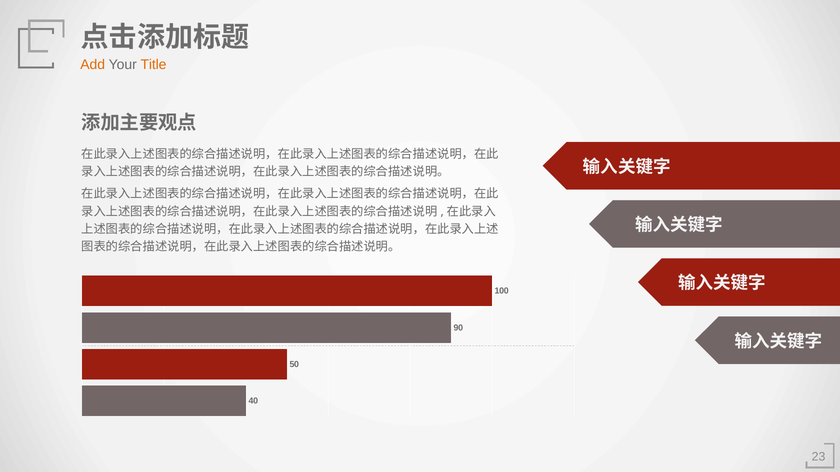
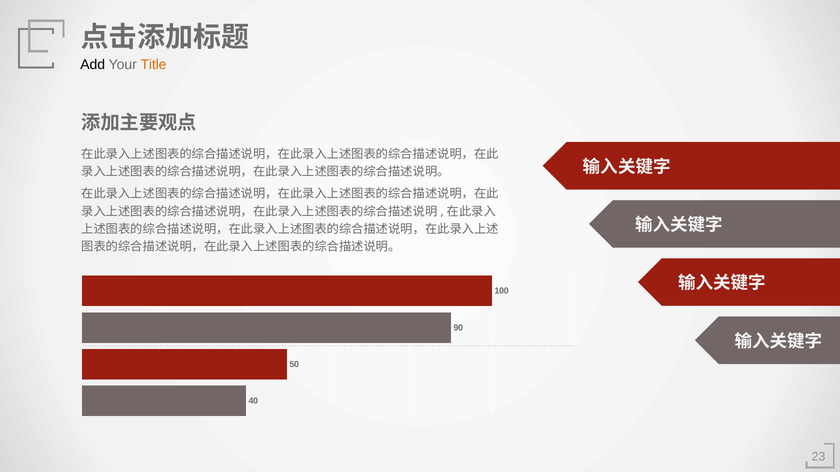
Add colour: orange -> black (93, 65)
